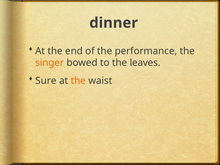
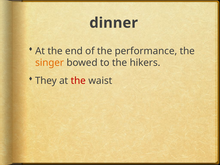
leaves: leaves -> hikers (145, 63)
Sure: Sure -> They (46, 81)
the colour: orange -> red (78, 81)
